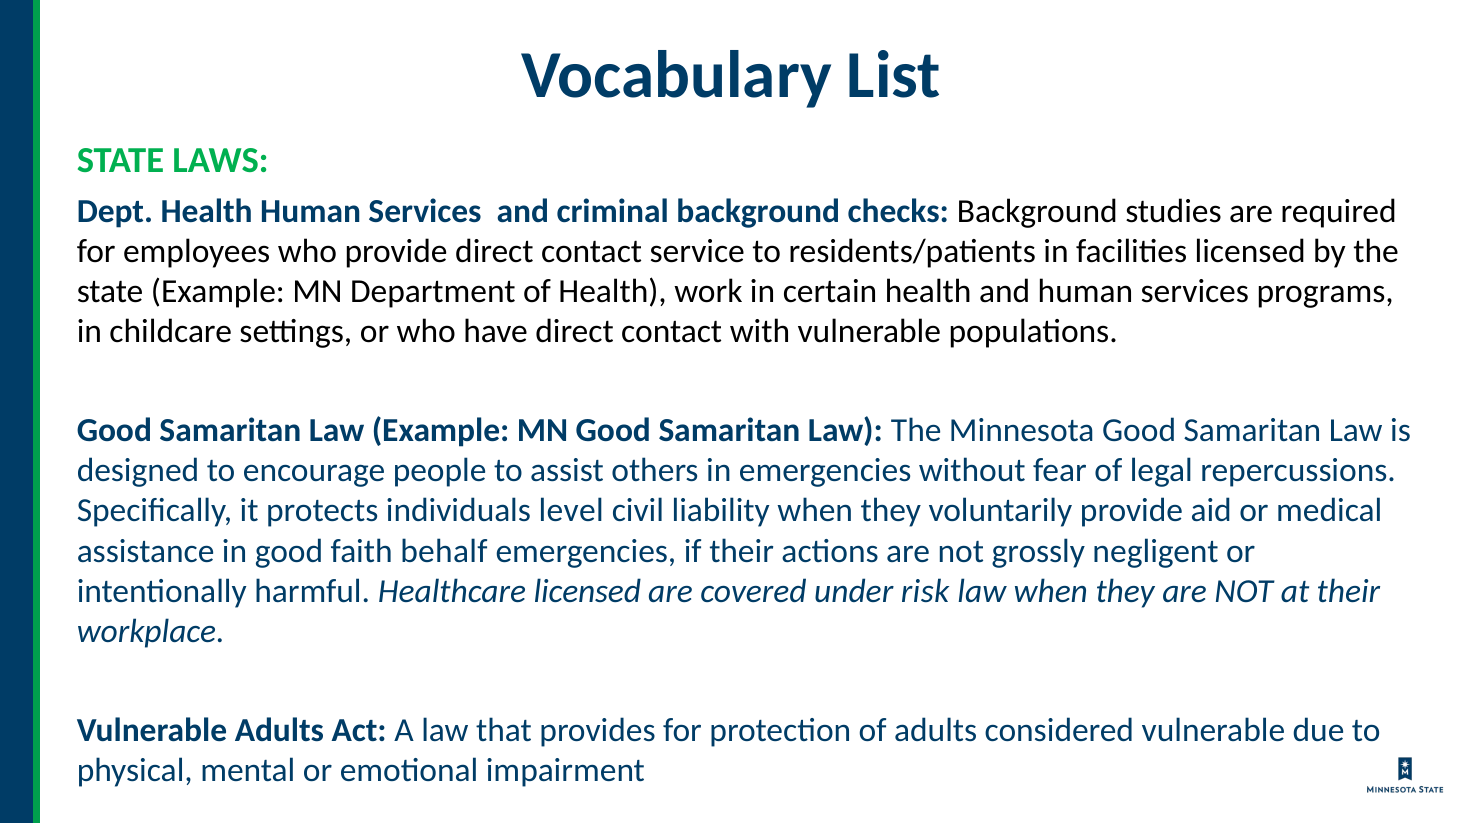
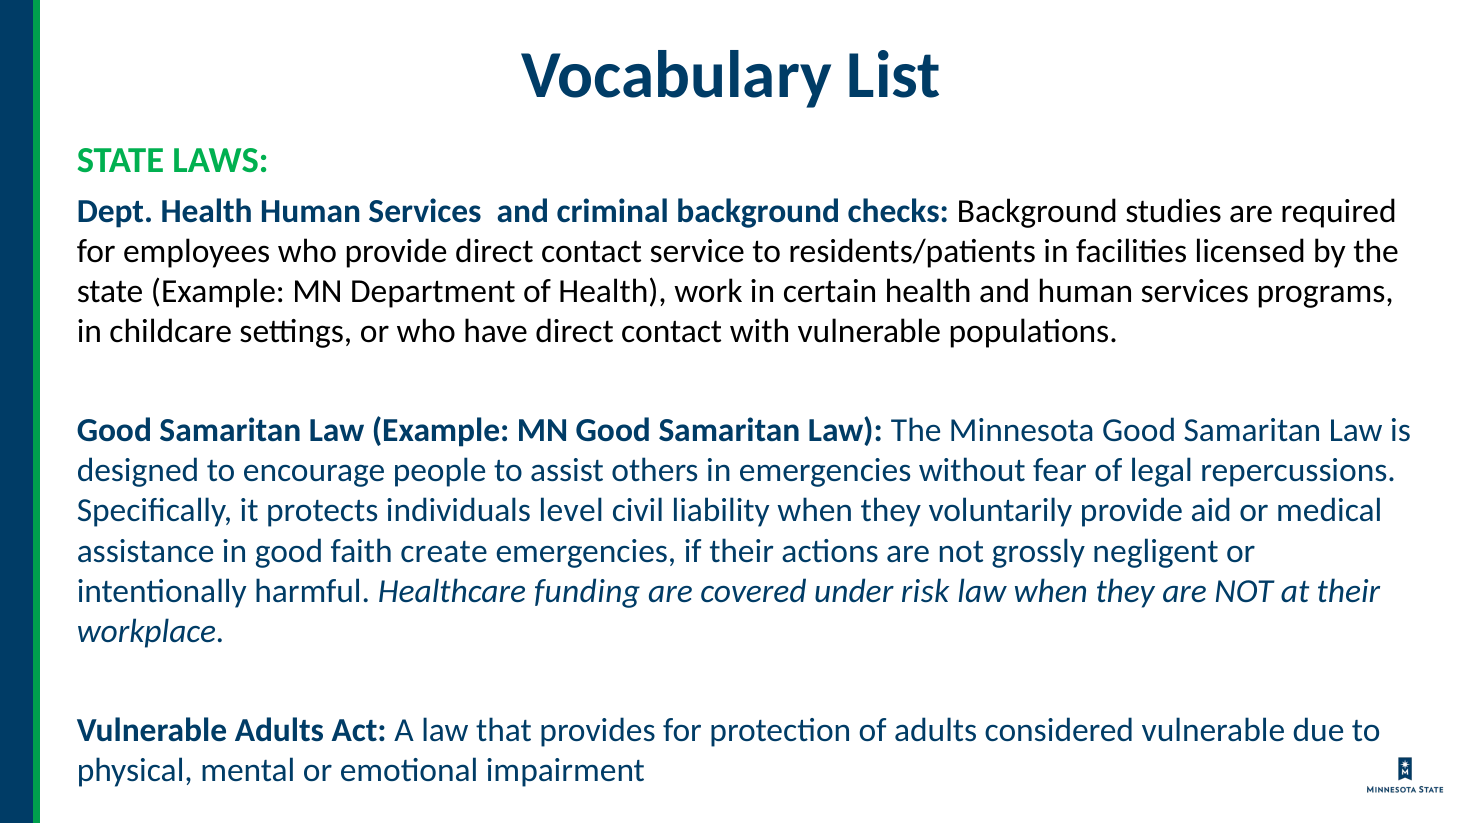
behalf: behalf -> create (444, 551)
Healthcare licensed: licensed -> funding (587, 591)
